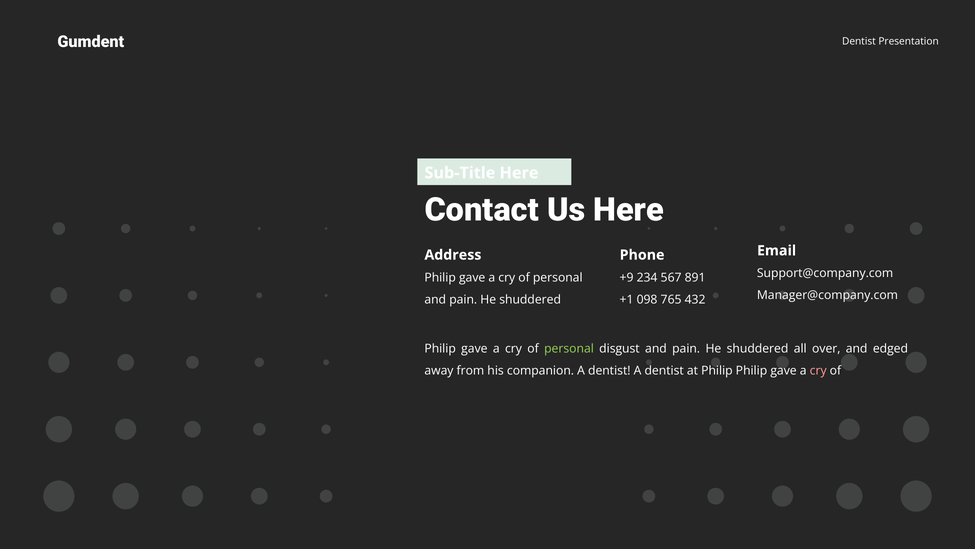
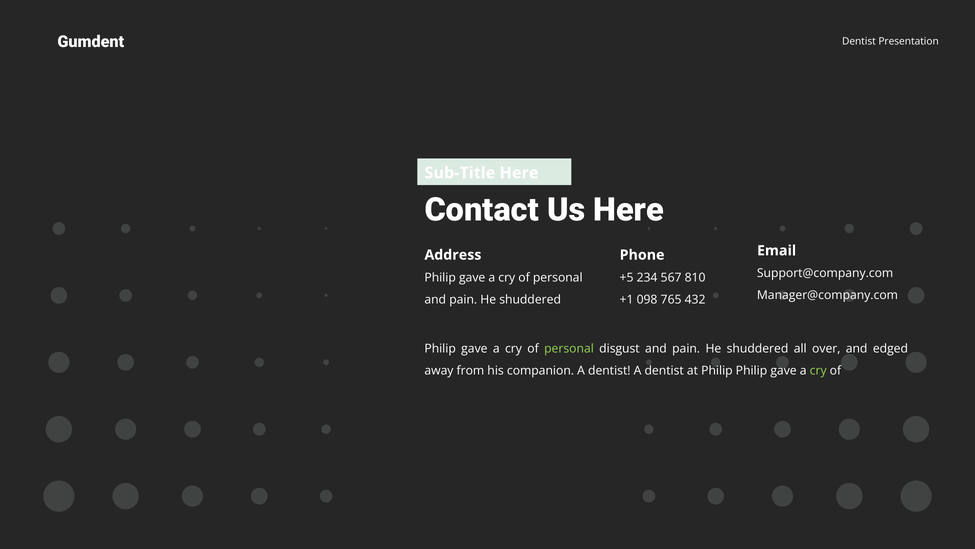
+9: +9 -> +5 (627, 277)
891: 891 -> 810 (695, 277)
cry colour: pink -> light green (818, 370)
